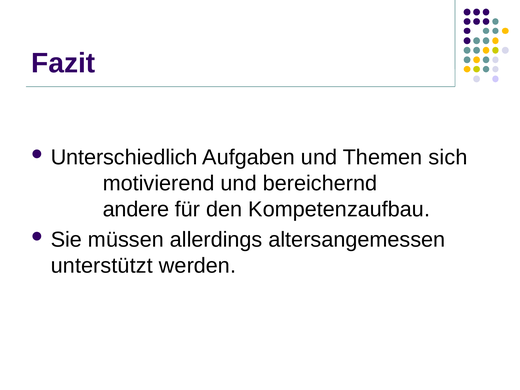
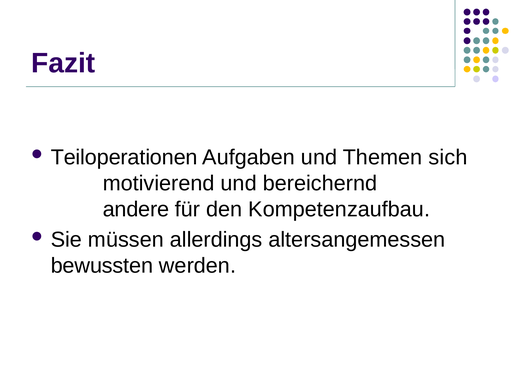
Unterschiedlich: Unterschiedlich -> Teiloperationen (124, 157)
unterstützt: unterstützt -> bewussten (102, 266)
